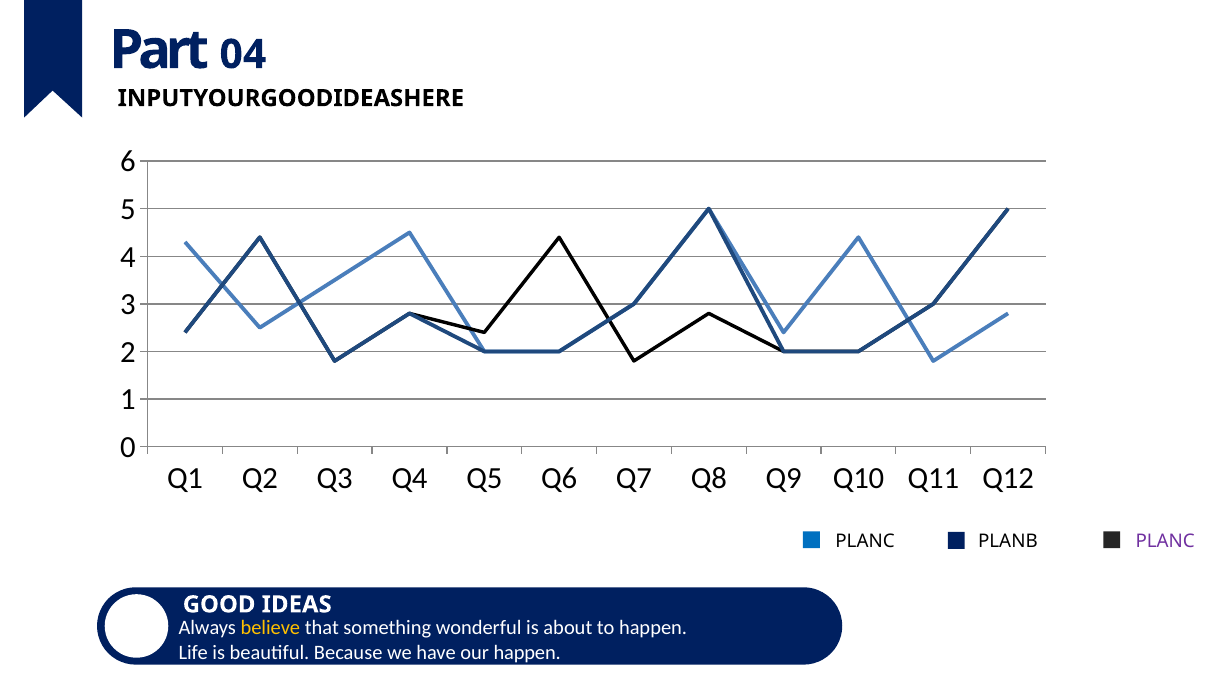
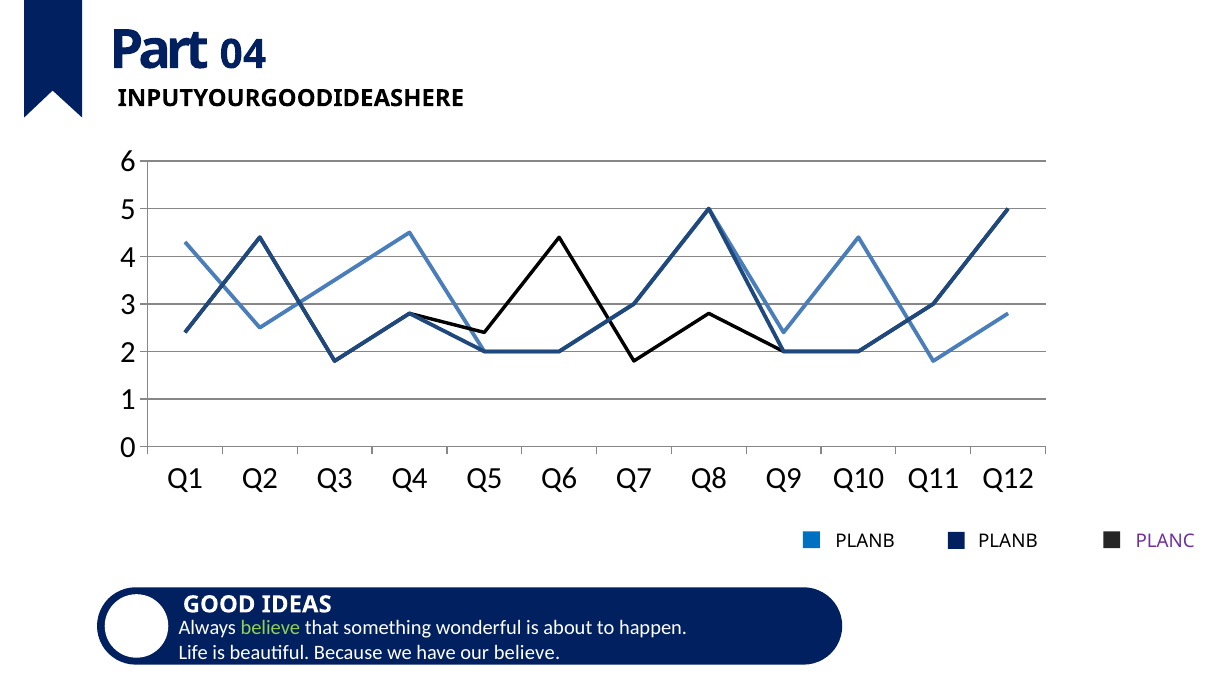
PLANC: PLANC -> PLANB (865, 542)
believe colour: yellow -> light green (270, 629)
our happen: happen -> believe (527, 653)
